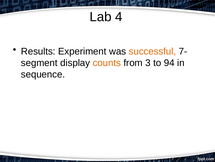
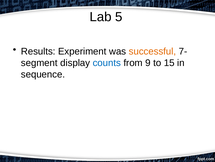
4: 4 -> 5 (119, 17)
counts colour: orange -> blue (107, 63)
3: 3 -> 9 (148, 63)
94: 94 -> 15 (169, 63)
